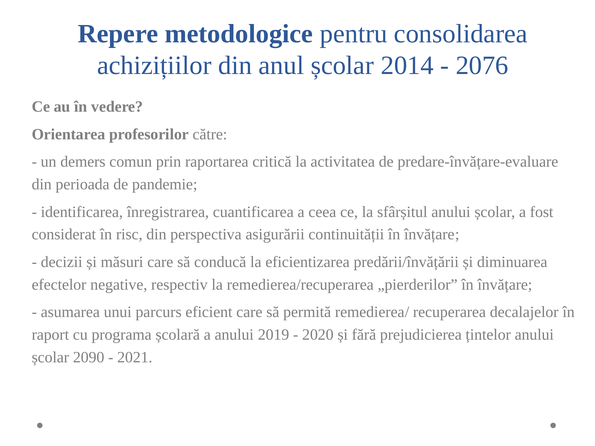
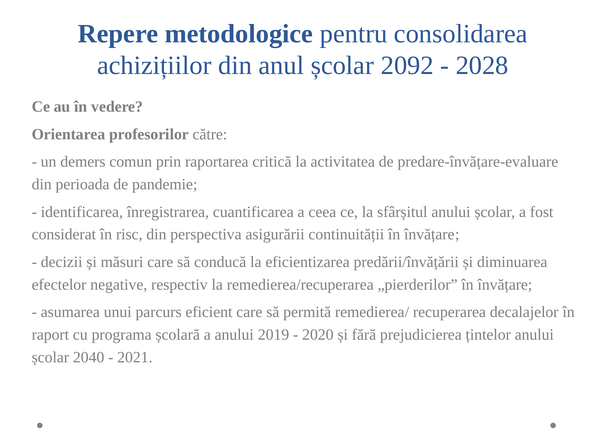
2014: 2014 -> 2092 (407, 66)
2076: 2076 -> 2028 (482, 66)
2090: 2090 -> 2040 (89, 357)
